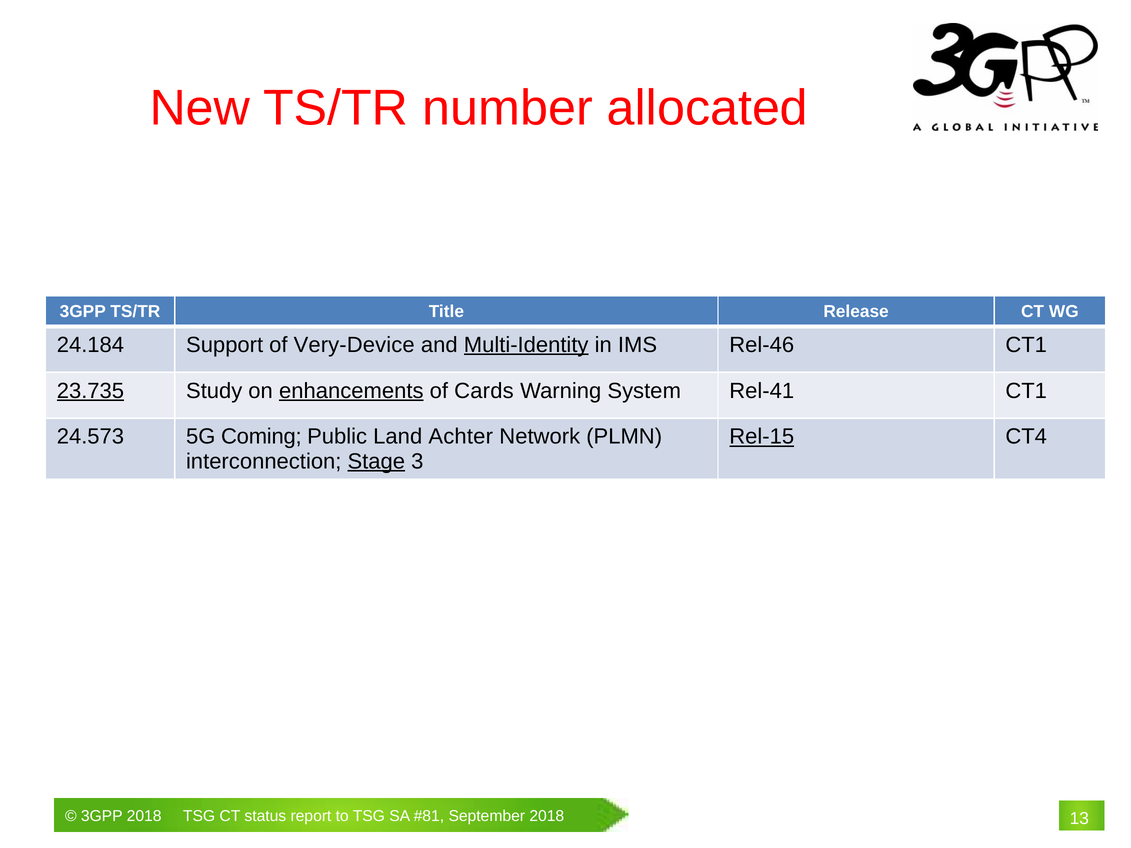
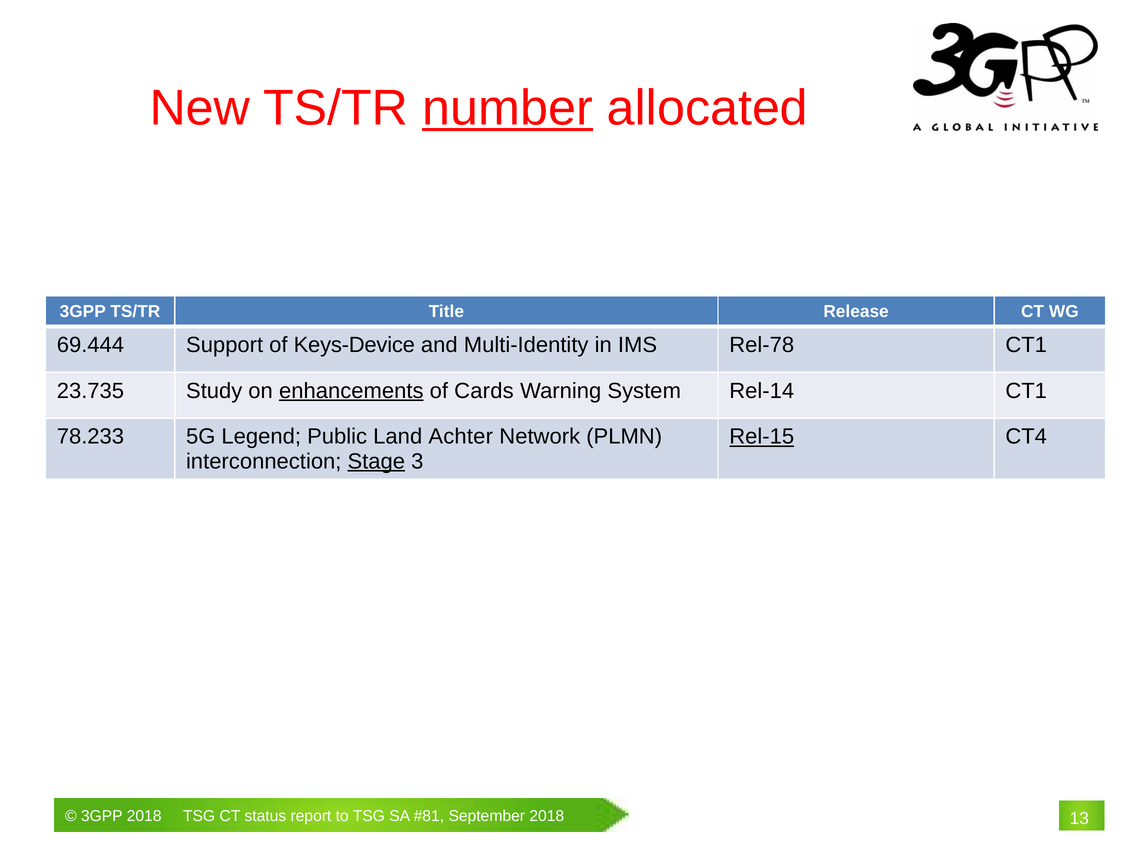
number underline: none -> present (507, 108)
24.184: 24.184 -> 69.444 (90, 345)
Very-Device: Very-Device -> Keys-Device (354, 345)
Multi-Identity underline: present -> none (526, 345)
Rel-46: Rel-46 -> Rel-78 (762, 345)
23.735 underline: present -> none (90, 391)
Rel-41: Rel-41 -> Rel-14 (762, 391)
24.573: 24.573 -> 78.233 (90, 437)
Coming: Coming -> Legend (261, 437)
